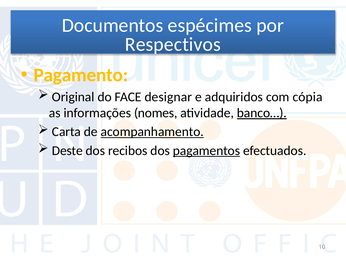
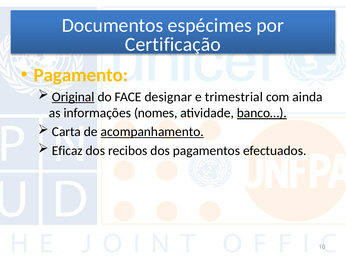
Respectivos: Respectivos -> Certificação (173, 44)
Original underline: none -> present (73, 97)
adquiridos: adquiridos -> trimestrial (234, 97)
cópia: cópia -> ainda (308, 97)
Deste: Deste -> Eficaz (67, 151)
pagamentos underline: present -> none (206, 151)
